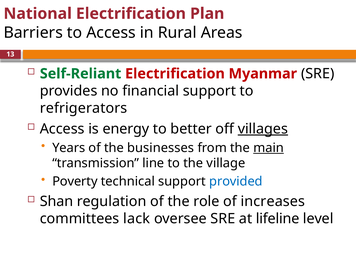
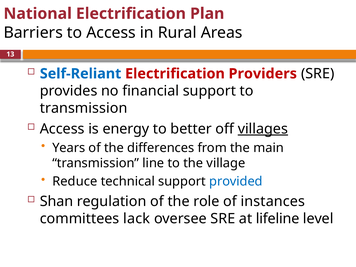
Self-Reliant colour: green -> blue (81, 74)
Myanmar: Myanmar -> Providers (263, 74)
refrigerators: refrigerators -> transmission (84, 108)
businesses: businesses -> differences (161, 148)
main underline: present -> none (269, 148)
Poverty: Poverty -> Reduce (75, 181)
increases: increases -> instances (273, 201)
